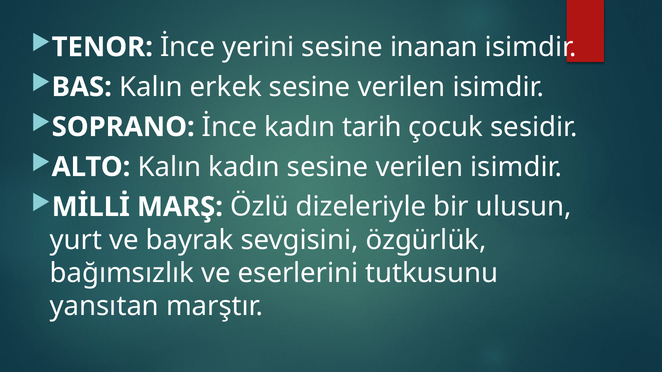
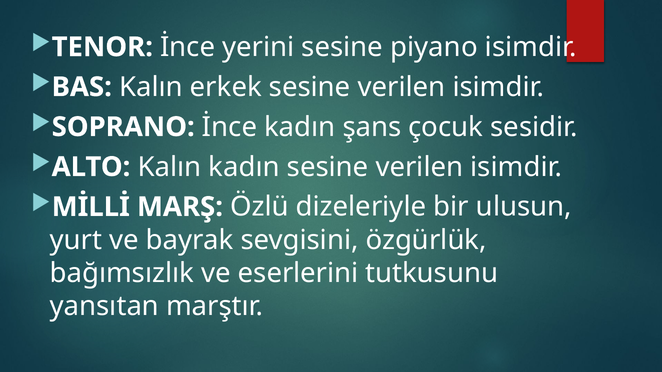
inanan: inanan -> piyano (434, 47)
tarih: tarih -> şans (372, 127)
